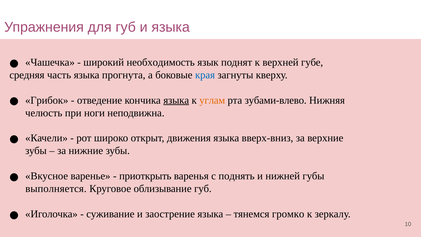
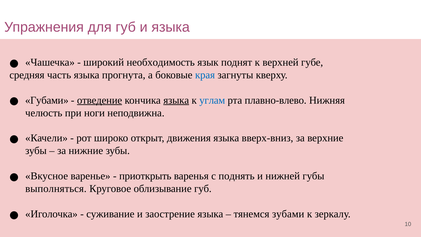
Грибок: Грибок -> Губами (47, 100)
отведение underline: none -> present (100, 100)
углам colour: orange -> blue (212, 100)
зубами-влево: зубами-влево -> плавно-влево (276, 100)
выполняется: выполняется -> выполняться (56, 189)
громко: громко -> зубами (288, 214)
